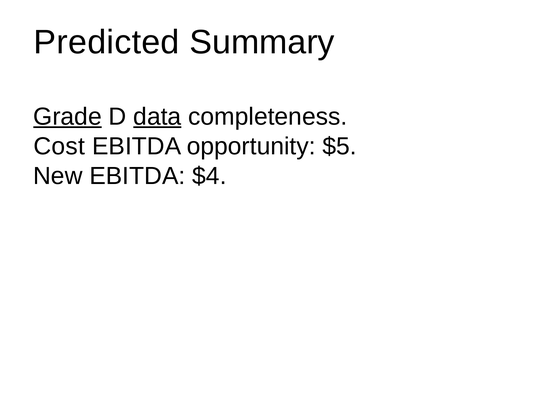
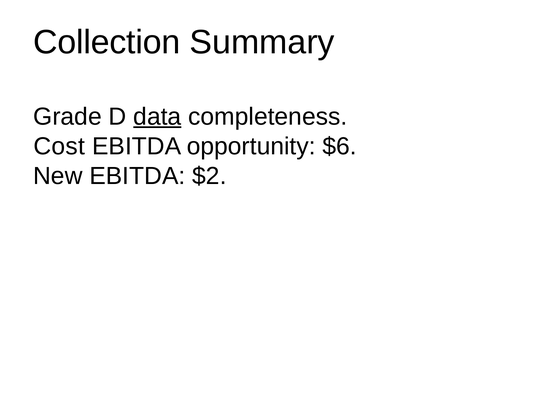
Predicted: Predicted -> Collection (107, 42)
Grade underline: present -> none (67, 116)
$5: $5 -> $6 (340, 146)
$4: $4 -> $2 (209, 176)
